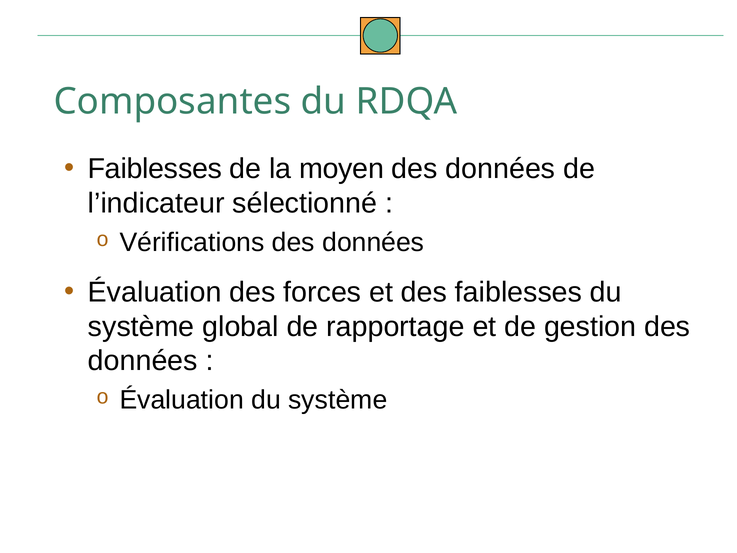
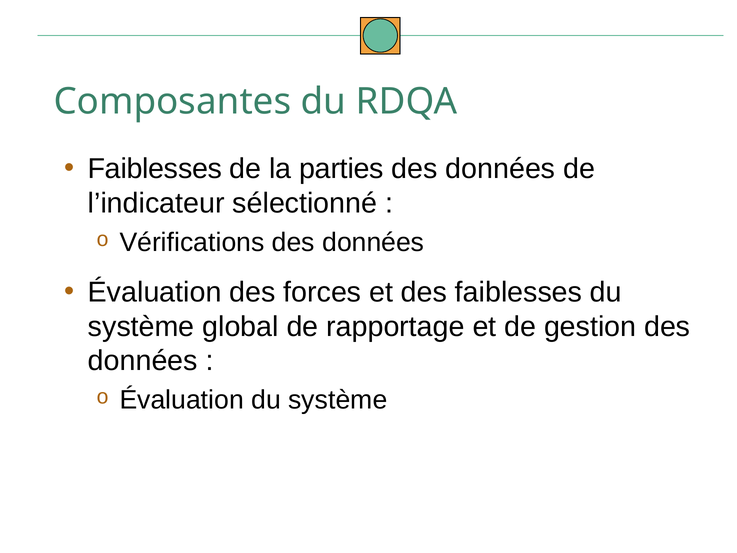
moyen: moyen -> parties (342, 169)
